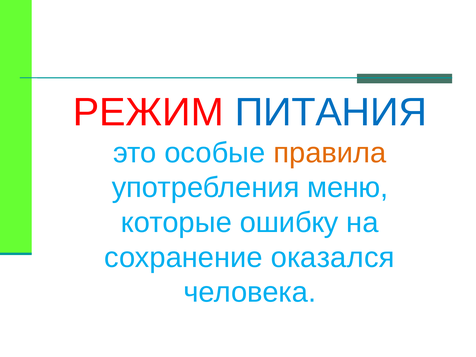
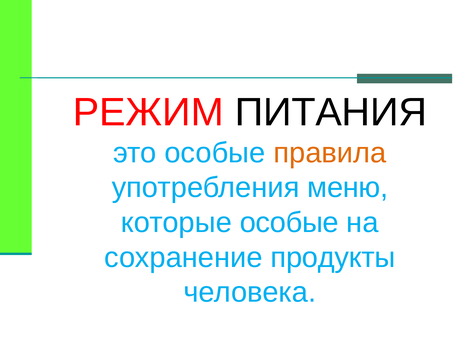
ПИТАНИЯ colour: blue -> black (331, 112)
которые ошибку: ошибку -> особые (289, 223)
оказался: оказался -> продукты (333, 257)
